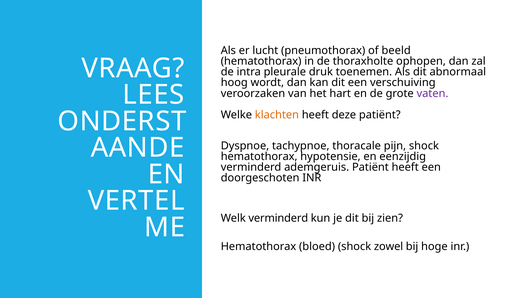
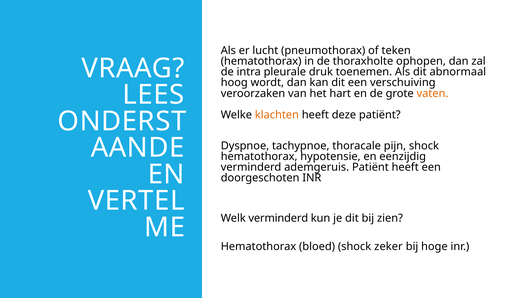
beeld: beeld -> teken (396, 50)
vaten colour: purple -> orange (432, 93)
zowel: zowel -> zeker (388, 246)
